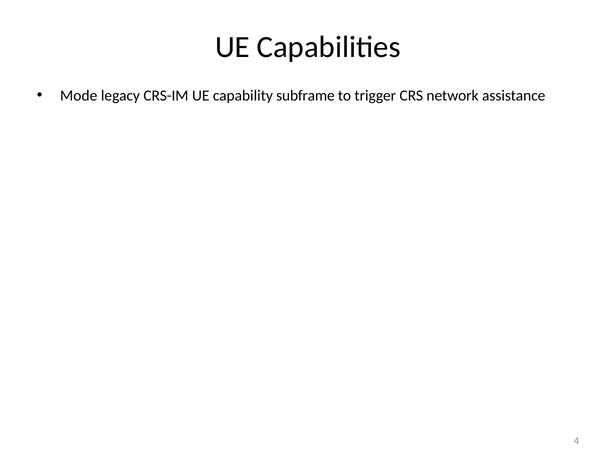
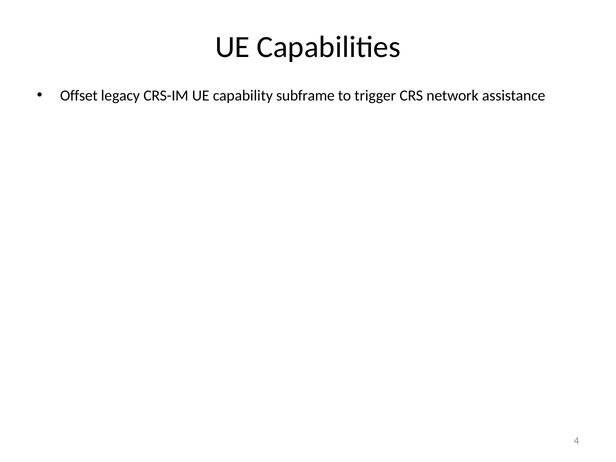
Mode: Mode -> Offset (79, 96)
